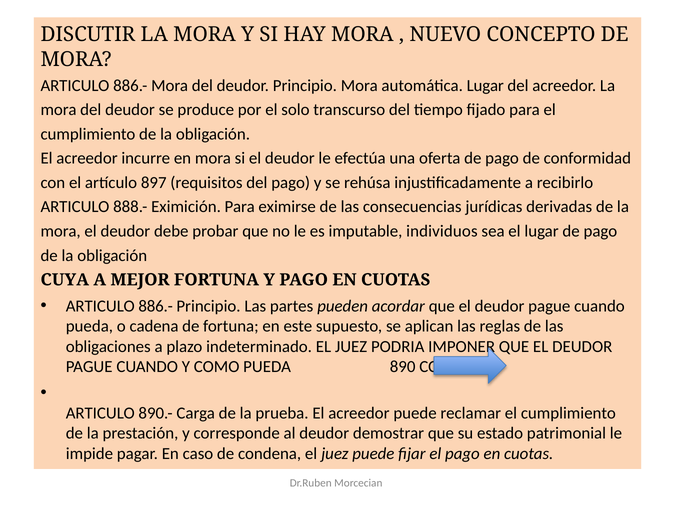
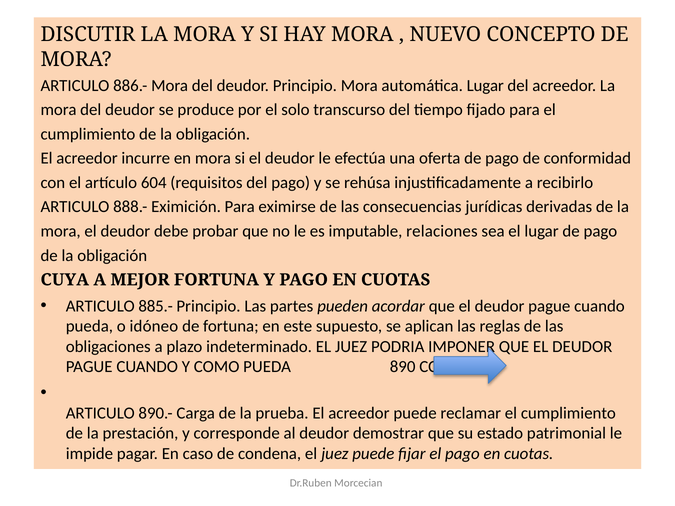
897: 897 -> 604 (154, 183)
individuos: individuos -> relaciones (442, 231)
886.-: 886.- -> 885.- (156, 306)
cadena: cadena -> idóneo (154, 326)
